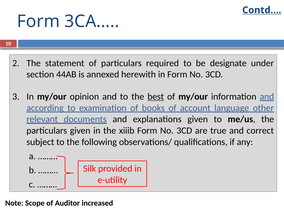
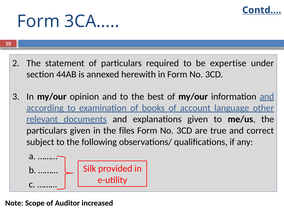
designate: designate -> expertise (228, 63)
best underline: present -> none (156, 97)
xiiib: xiiib -> files (127, 131)
